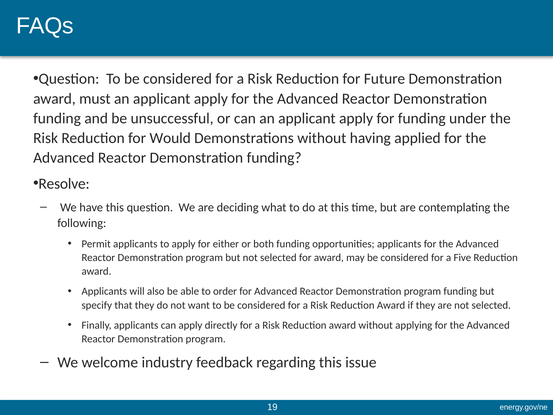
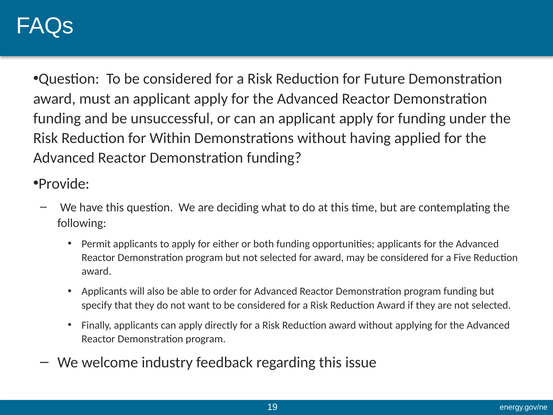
Would: Would -> Within (170, 138)
Resolve: Resolve -> Provide (64, 184)
